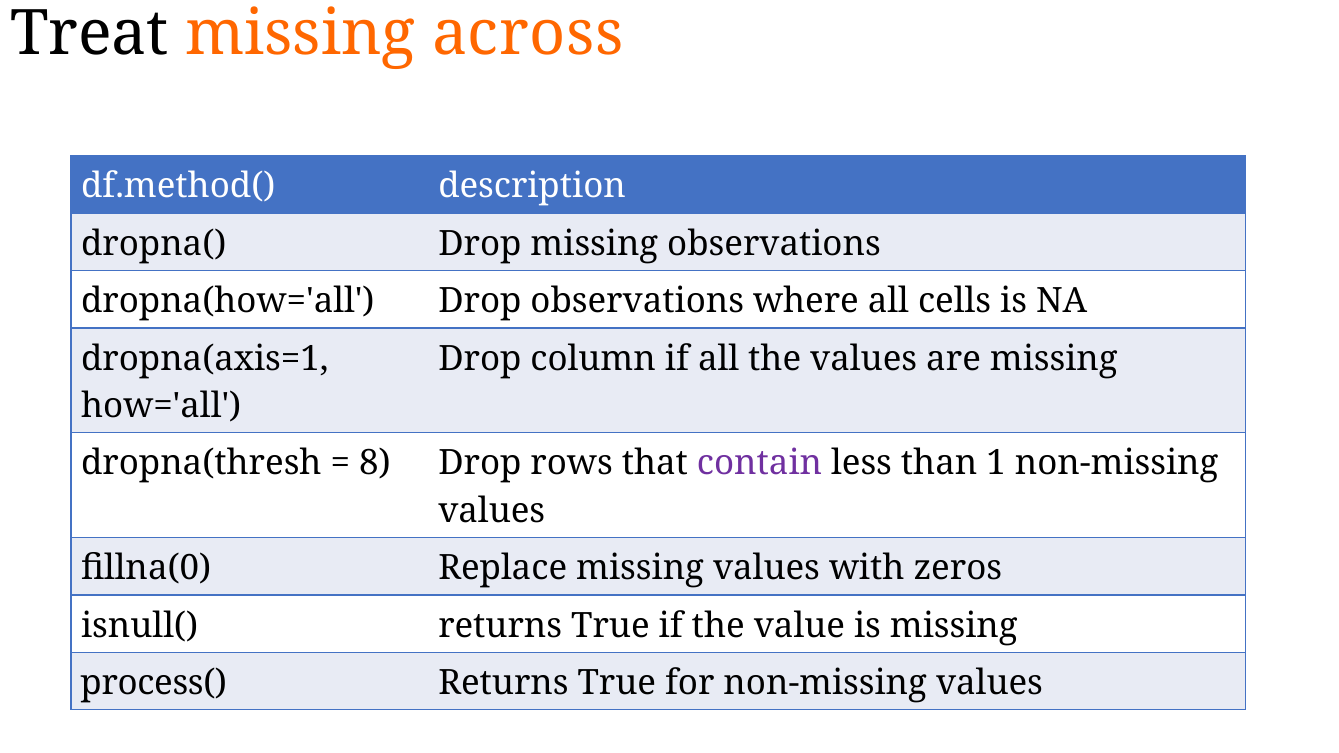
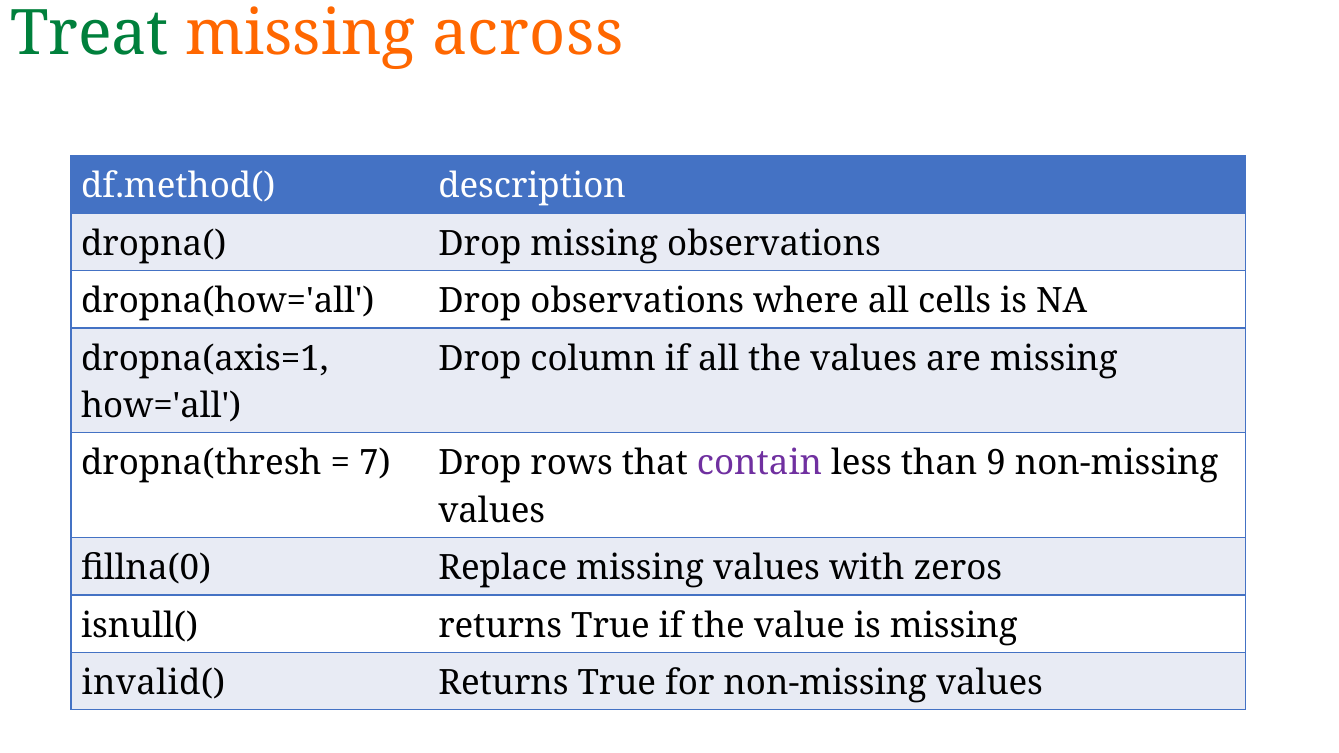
Treat colour: black -> green (90, 34)
8: 8 -> 7 (375, 464)
1: 1 -> 9 (996, 464)
process(: process( -> invalid( (153, 683)
